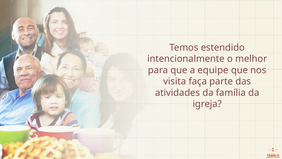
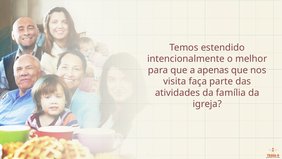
equipe: equipe -> apenas (213, 70)
